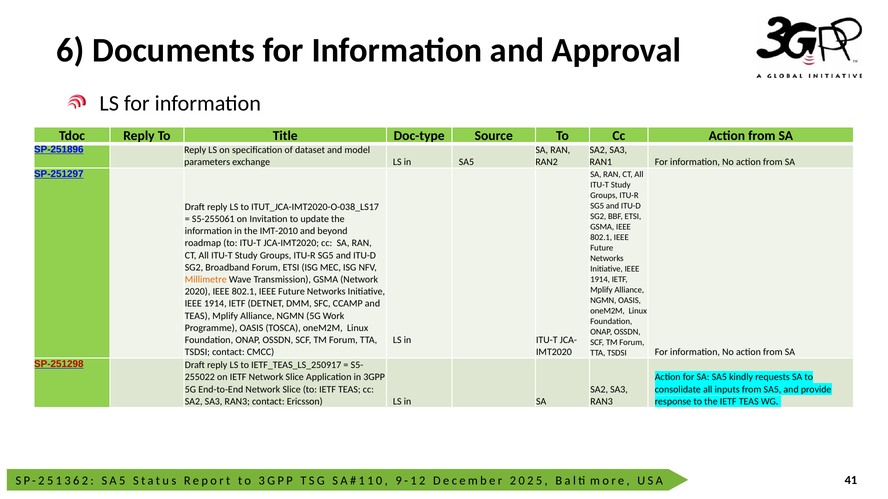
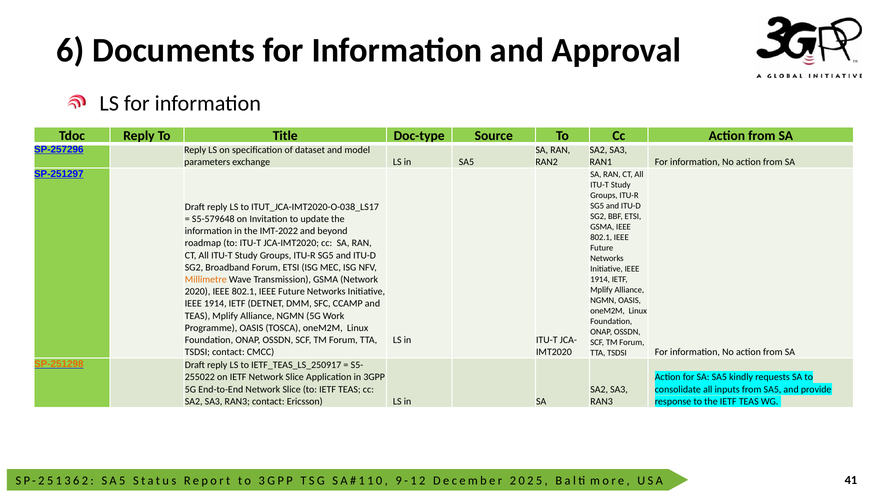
SP-251896: SP-251896 -> SP-257296 (59, 150)
S5-255061: S5-255061 -> S5-579648 (213, 219)
IMT-2010: IMT-2010 -> IMT-2022 (279, 231)
SP-251298 colour: red -> orange (59, 364)
